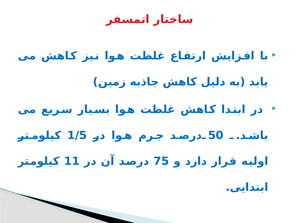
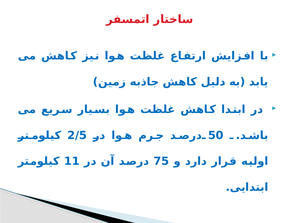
1/5: 1/5 -> 2/5 (77, 136)
